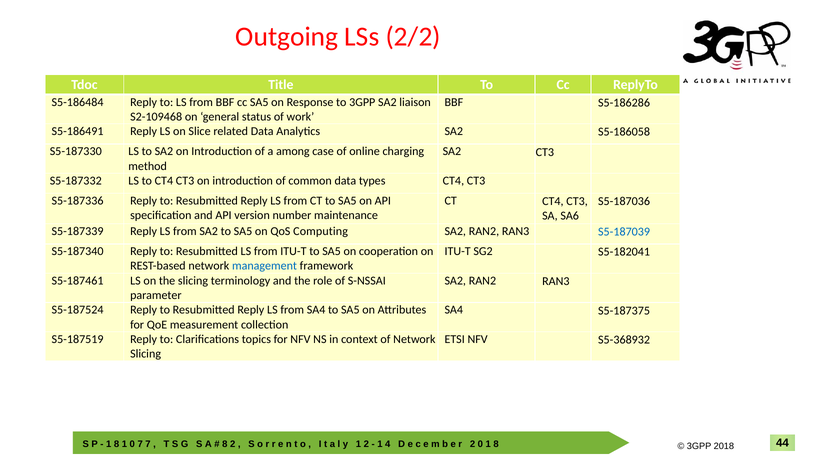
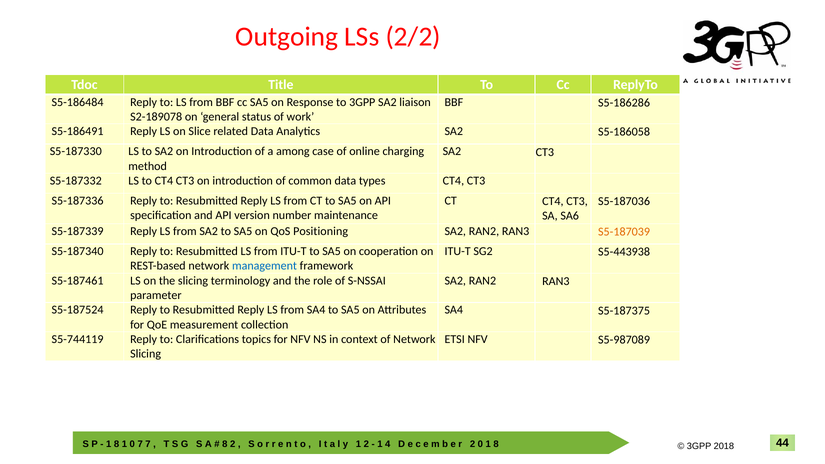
S2-109468: S2-109468 -> S2-189078 (156, 117)
Computing: Computing -> Positioning (321, 231)
S5-187039 colour: blue -> orange (624, 232)
S5-182041: S5-182041 -> S5-443938 (624, 252)
S5-187519: S5-187519 -> S5-744119 (78, 339)
S5-368932: S5-368932 -> S5-987089 (624, 340)
